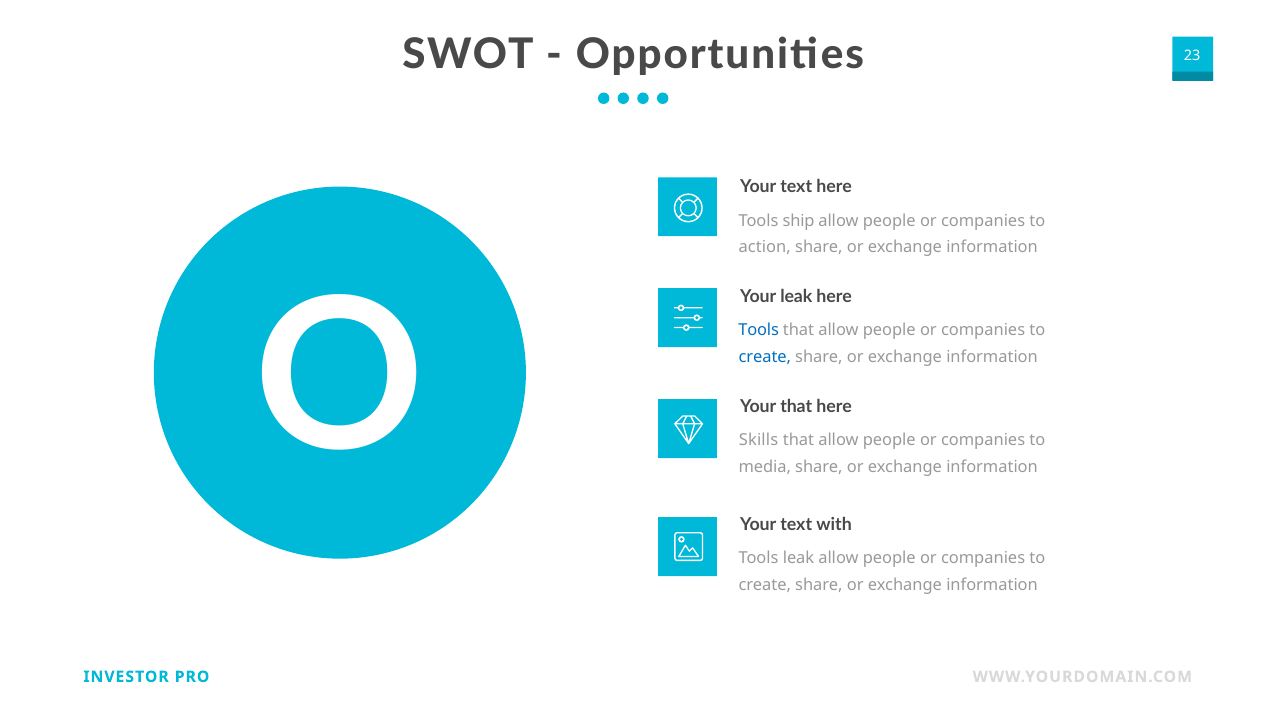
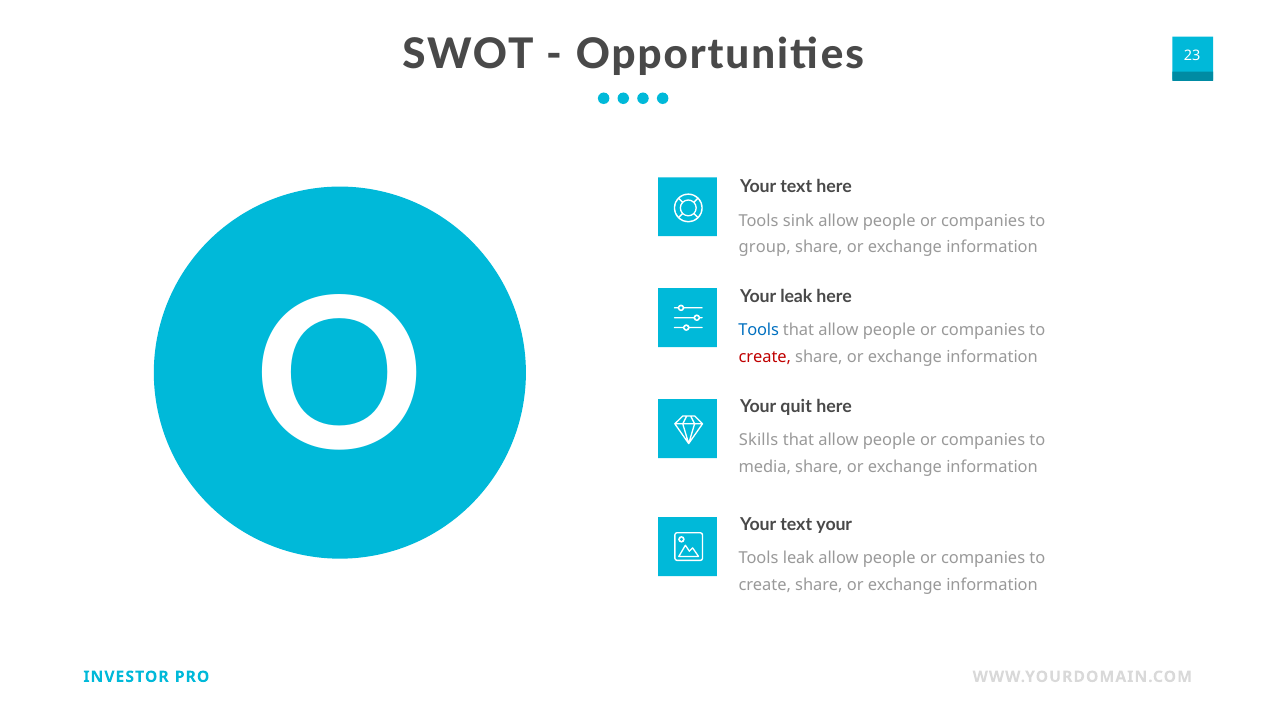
ship: ship -> sink (798, 221)
action: action -> group (765, 247)
create colour: blue -> red (765, 357)
Your that: that -> quit (796, 406)
text with: with -> your (834, 524)
